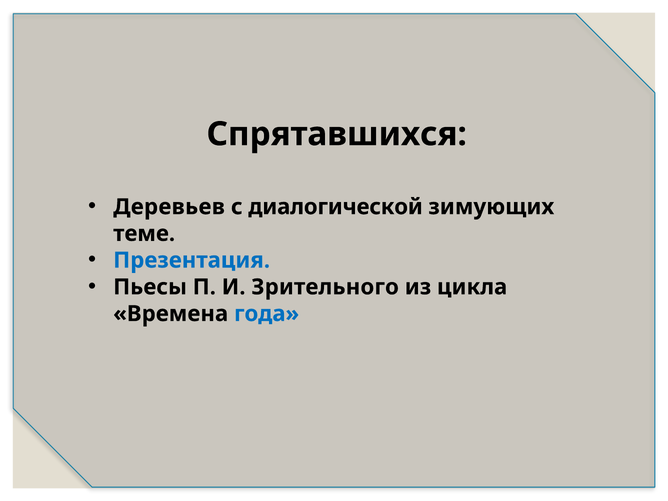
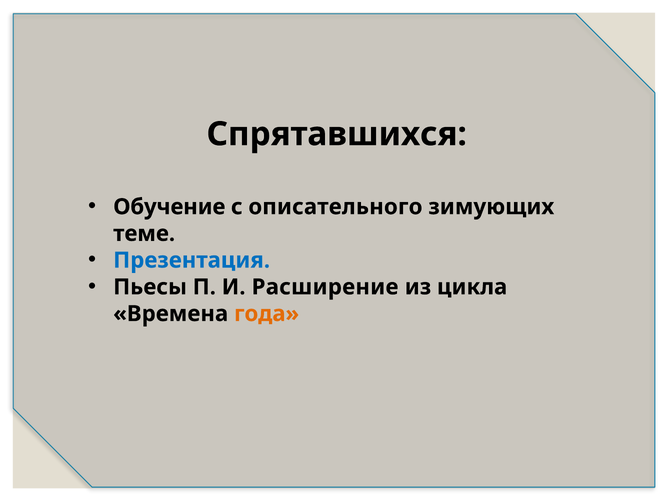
Деревьев: Деревьев -> Обучение (169, 207)
диалогической: диалогической -> описательного (335, 207)
Зрительного: Зрительного -> Расширение (325, 287)
года colour: blue -> orange (267, 314)
